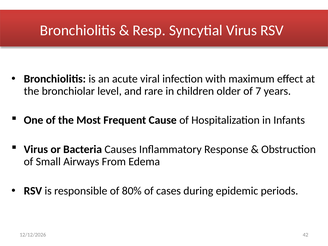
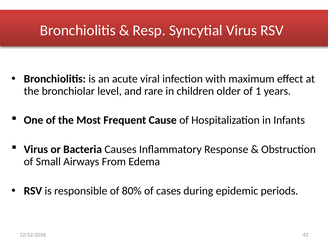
7: 7 -> 1 (258, 91)
